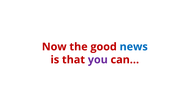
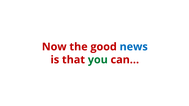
you colour: purple -> green (98, 60)
